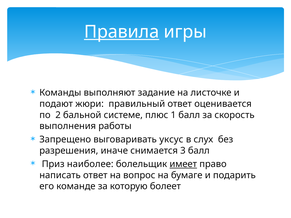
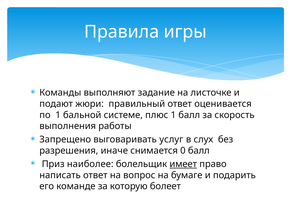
Правила underline: present -> none (122, 32)
по 2: 2 -> 1 (58, 115)
уксус: уксус -> услуг (171, 140)
3: 3 -> 0 (183, 151)
